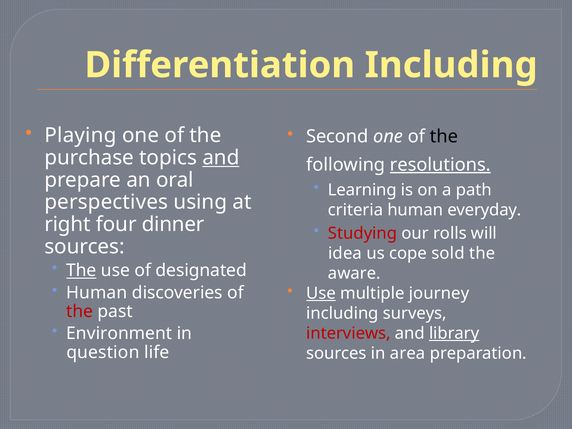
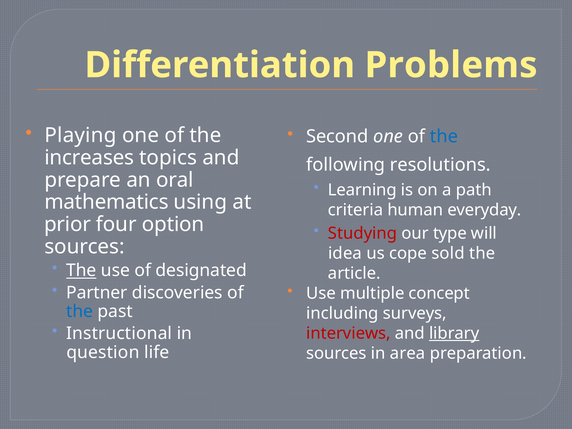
Differentiation Including: Including -> Problems (451, 65)
the colour: black -> blue (444, 137)
purchase: purchase -> increases (89, 158)
and underline: present -> none (221, 158)
resolutions underline: present -> none (440, 165)
perspectives: perspectives -> mathematics (106, 202)
right: right -> prior (68, 224)
dinner: dinner -> option (173, 224)
rolls: rolls -> type (450, 233)
aware: aware -> article (354, 273)
Human: Human -> Partner (97, 293)
Use underline: present -> none (321, 293)
journey: journey -> concept (439, 293)
the colour: red -> blue (80, 311)
Environment: Environment -> Instructional (119, 333)
